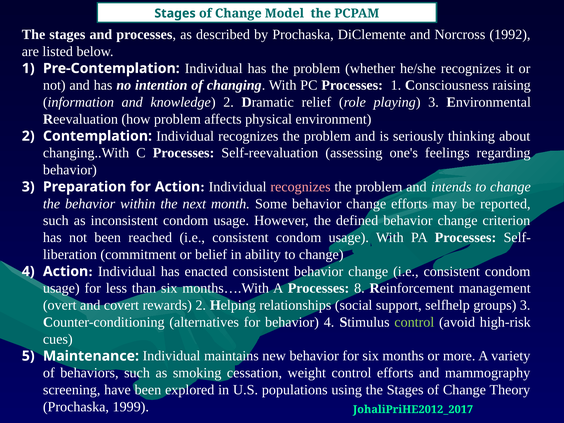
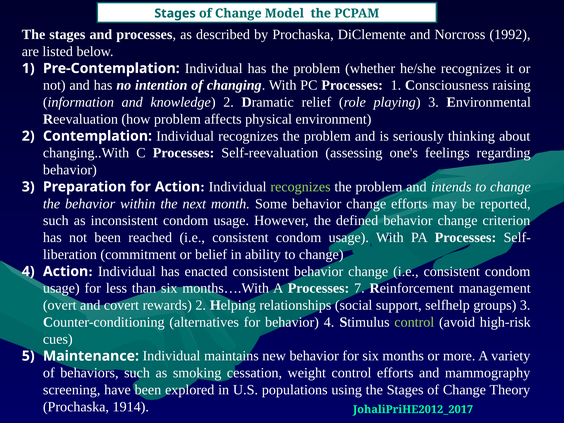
recognizes colour: pink -> light green (301, 187)
8: 8 -> 7 (359, 288)
1999: 1999 -> 1914 (131, 407)
